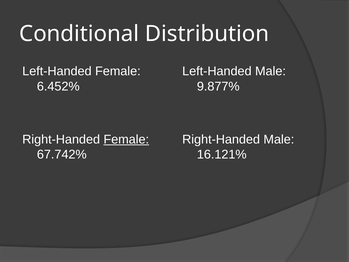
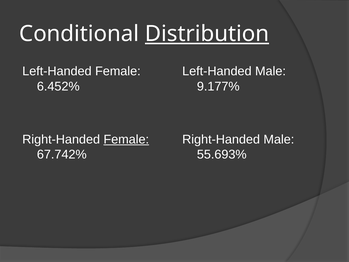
Distribution underline: none -> present (207, 34)
9.877%: 9.877% -> 9.177% (218, 86)
16.121%: 16.121% -> 55.693% (222, 154)
